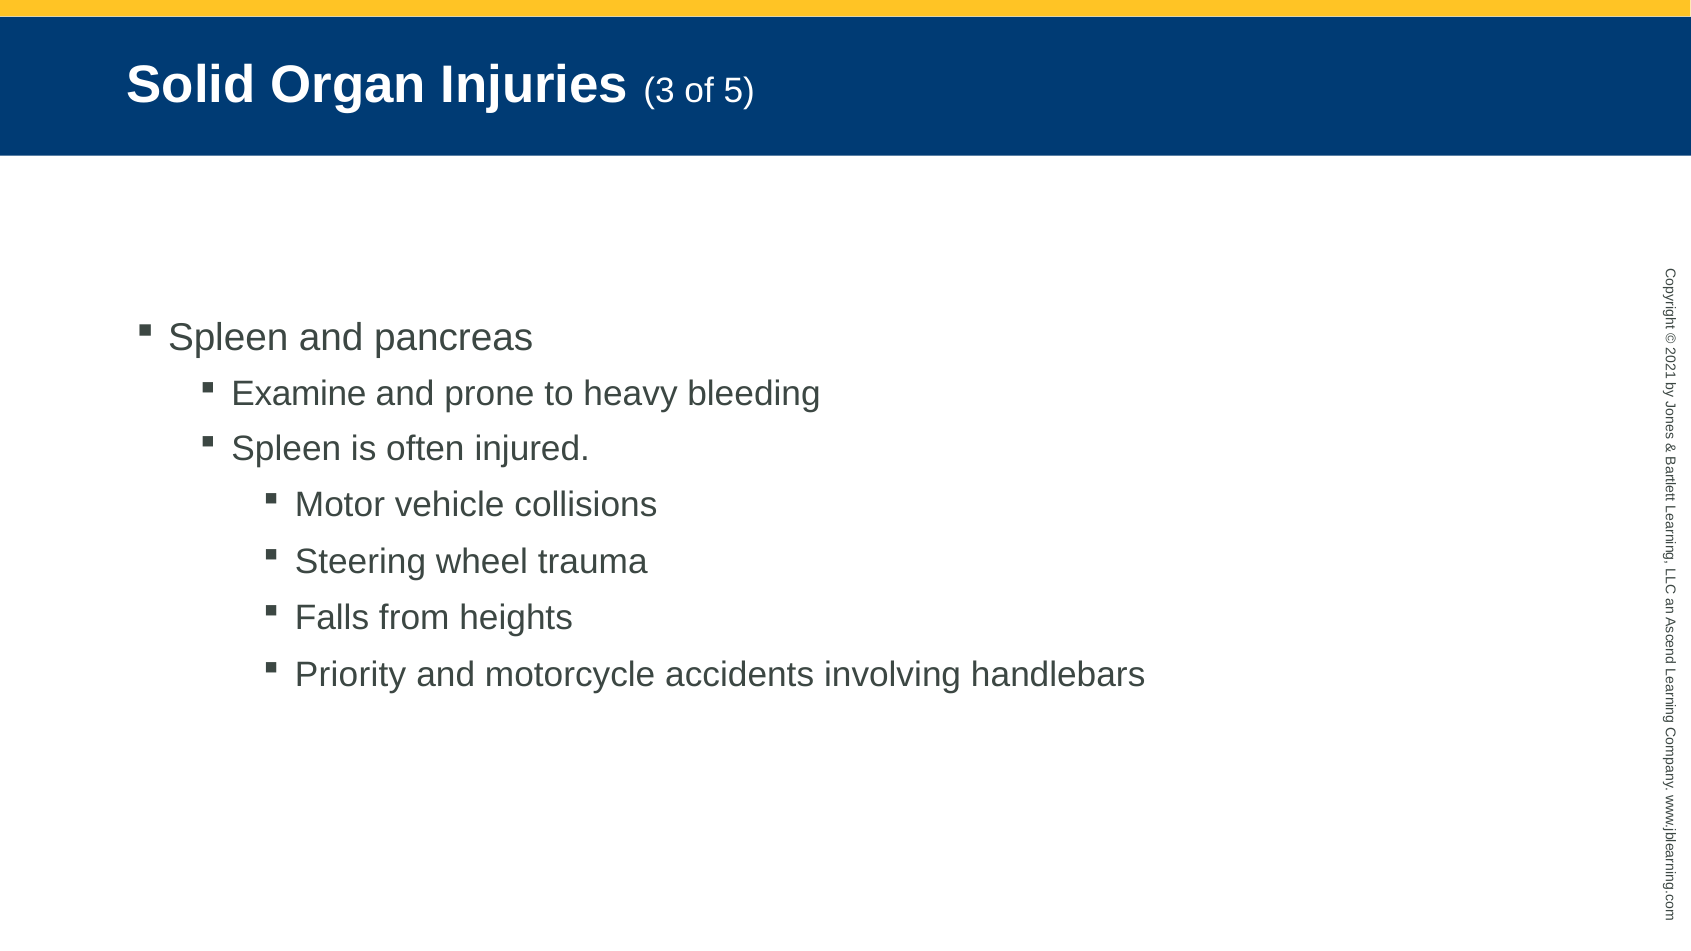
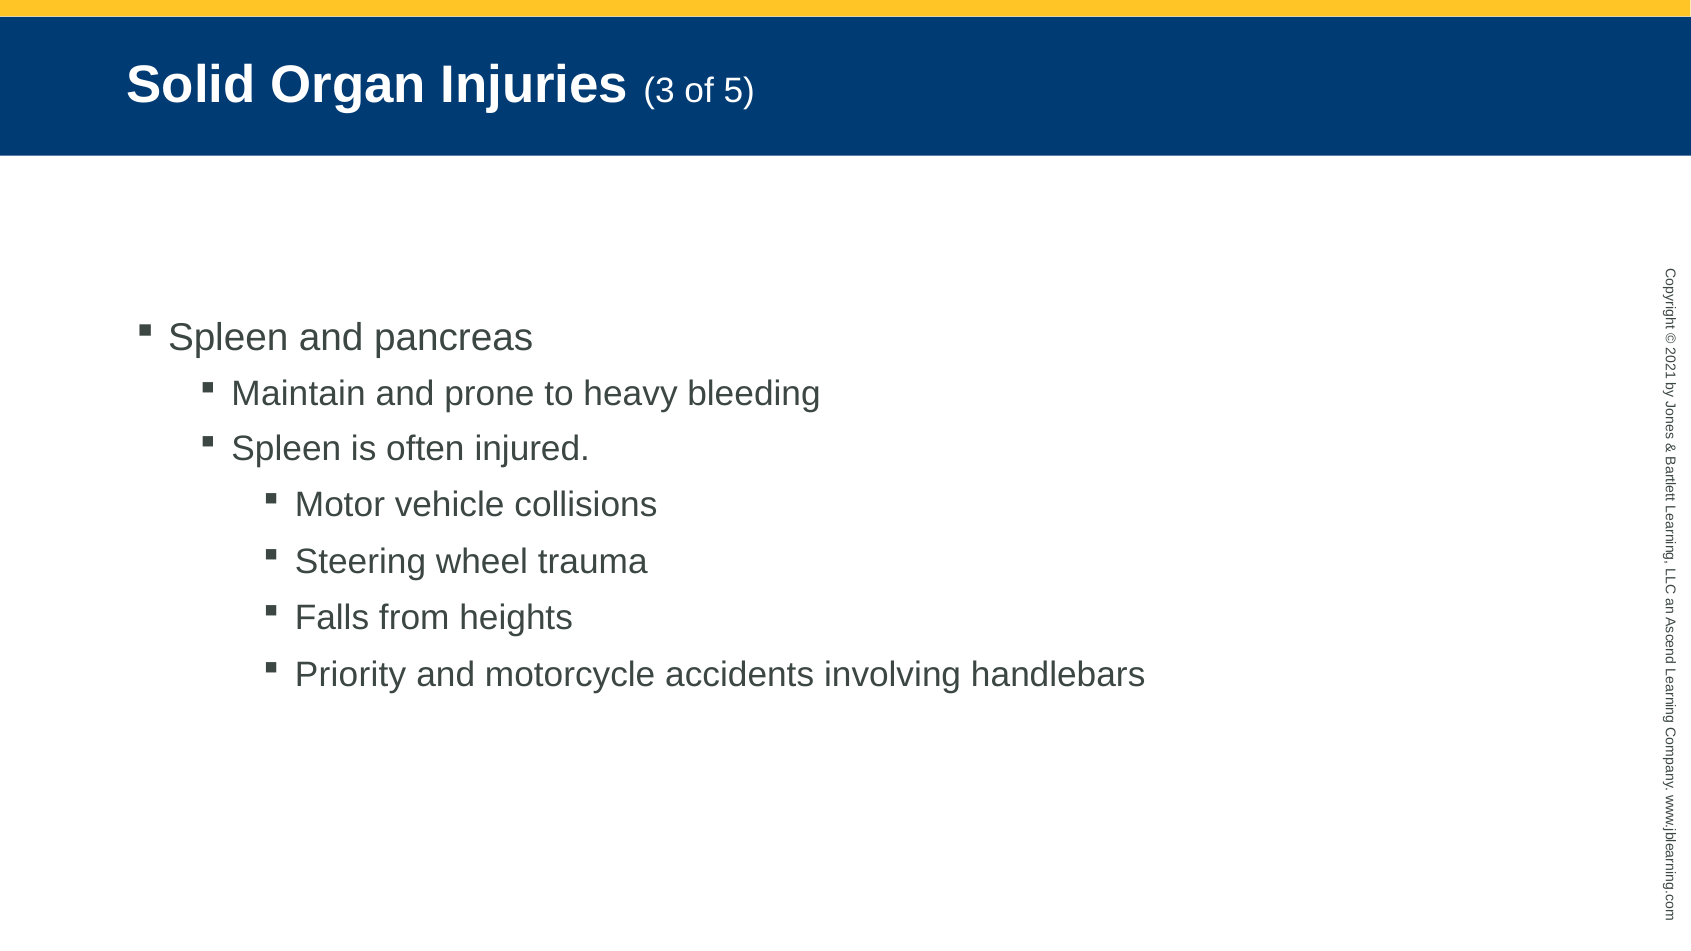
Examine: Examine -> Maintain (299, 394)
